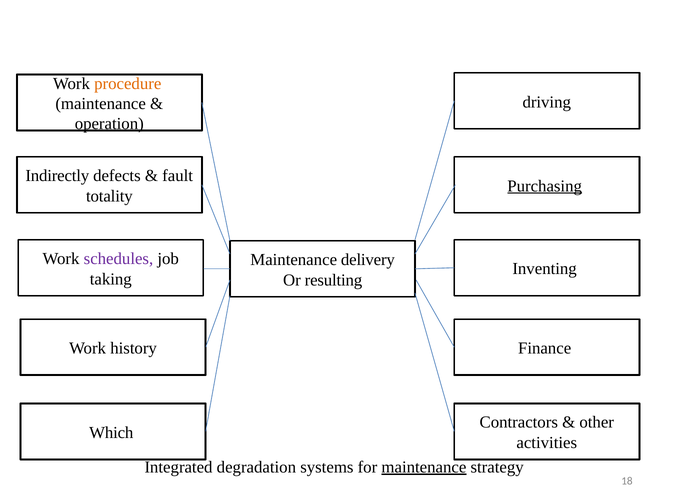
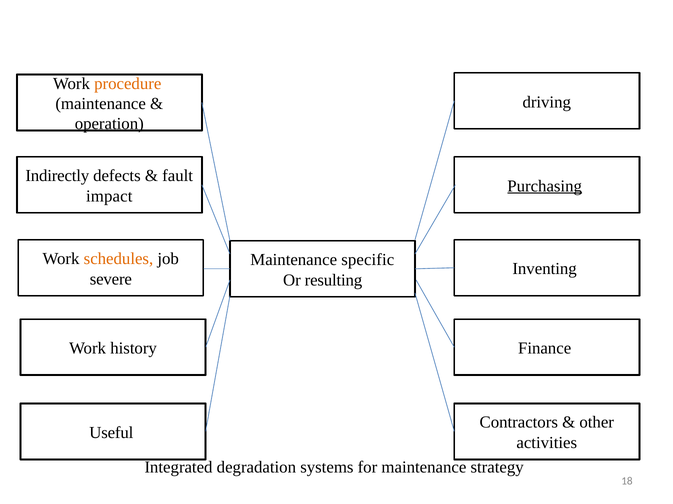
totality: totality -> impact (109, 196)
schedules colour: purple -> orange (118, 259)
delivery: delivery -> specific (368, 260)
taking: taking -> severe (111, 279)
Which: Which -> Useful (111, 433)
maintenance underline: present -> none (424, 468)
